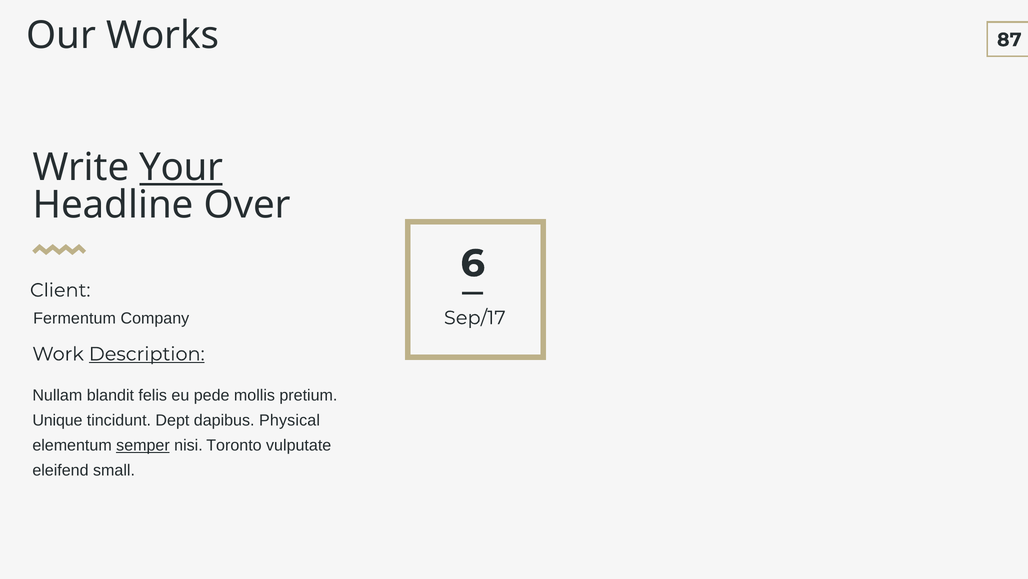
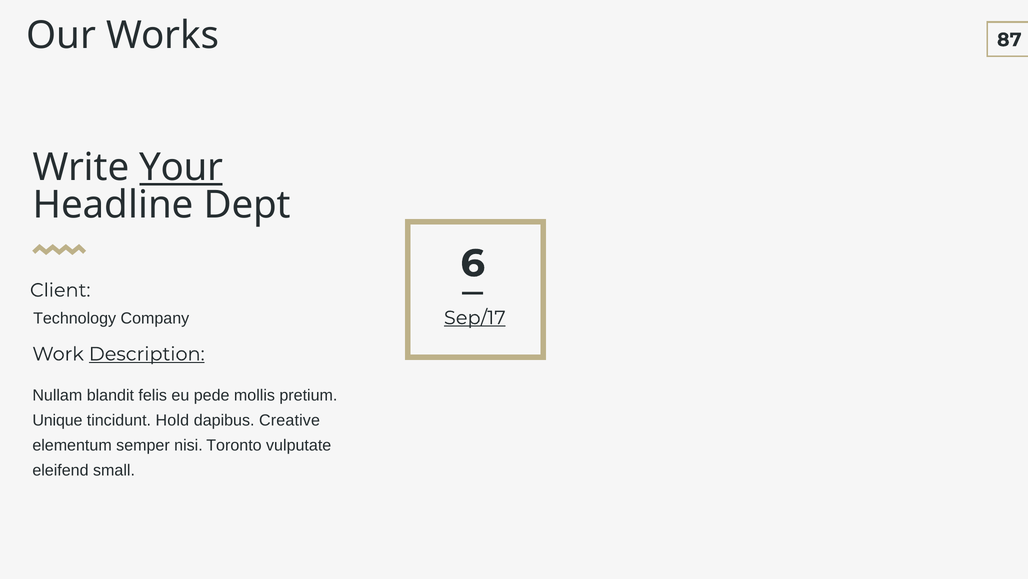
Over: Over -> Dept (247, 205)
Fermentum: Fermentum -> Technology (75, 318)
Sep/17 underline: none -> present (475, 317)
Dept: Dept -> Hold (172, 420)
Physical: Physical -> Creative (290, 420)
semper underline: present -> none (143, 445)
